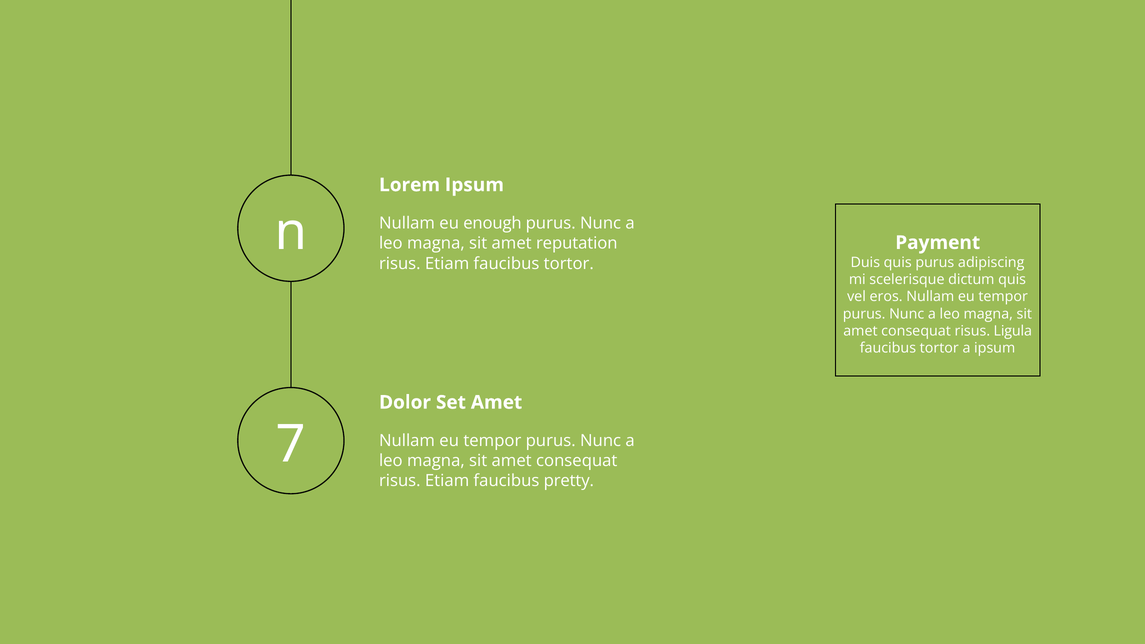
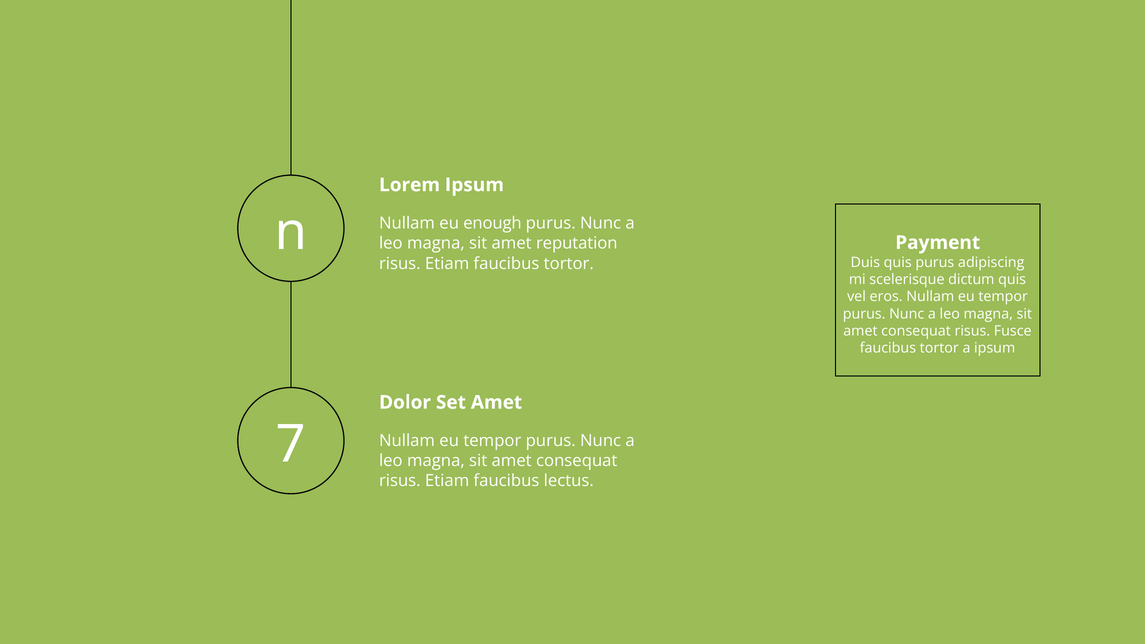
Ligula: Ligula -> Fusce (1013, 331)
pretty: pretty -> lectus (569, 481)
